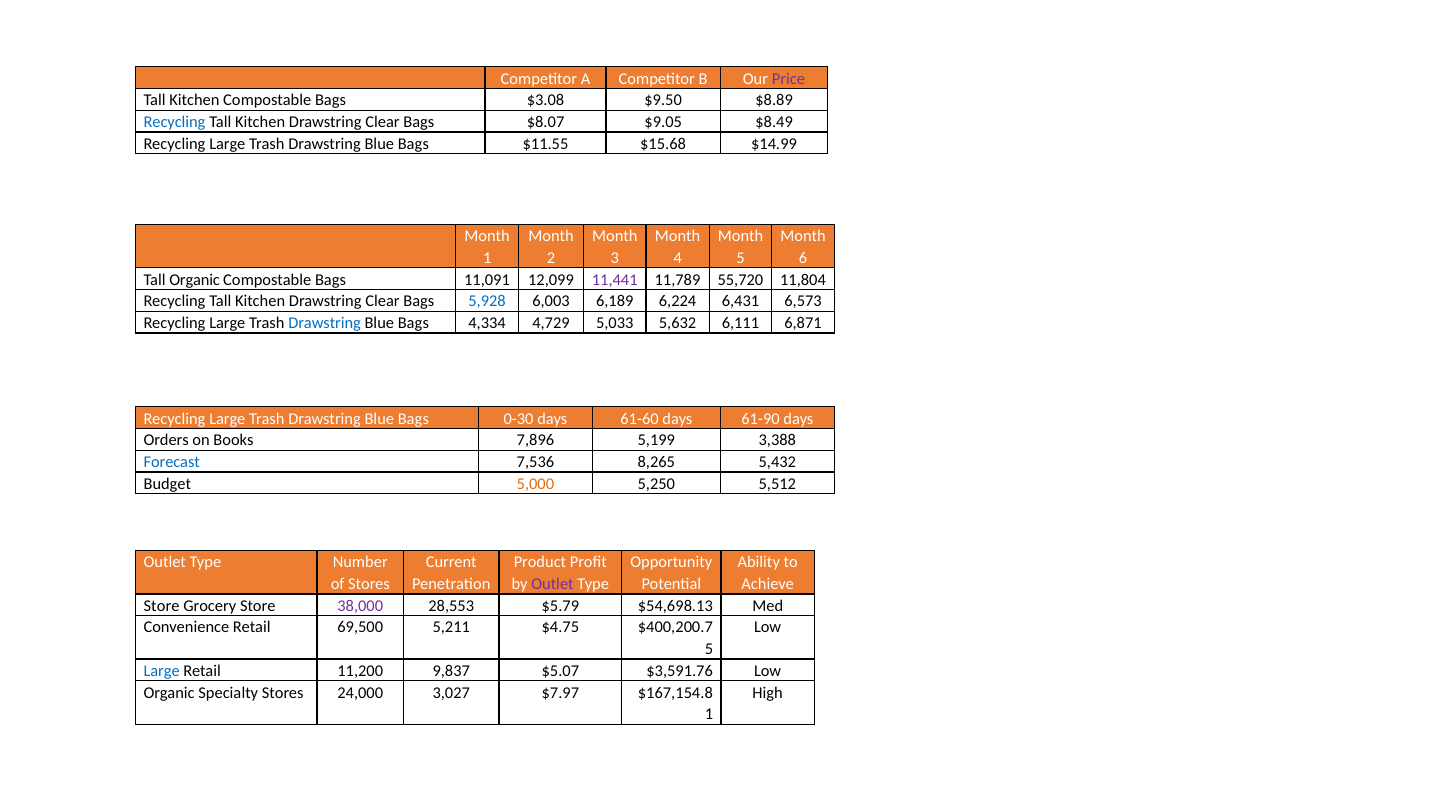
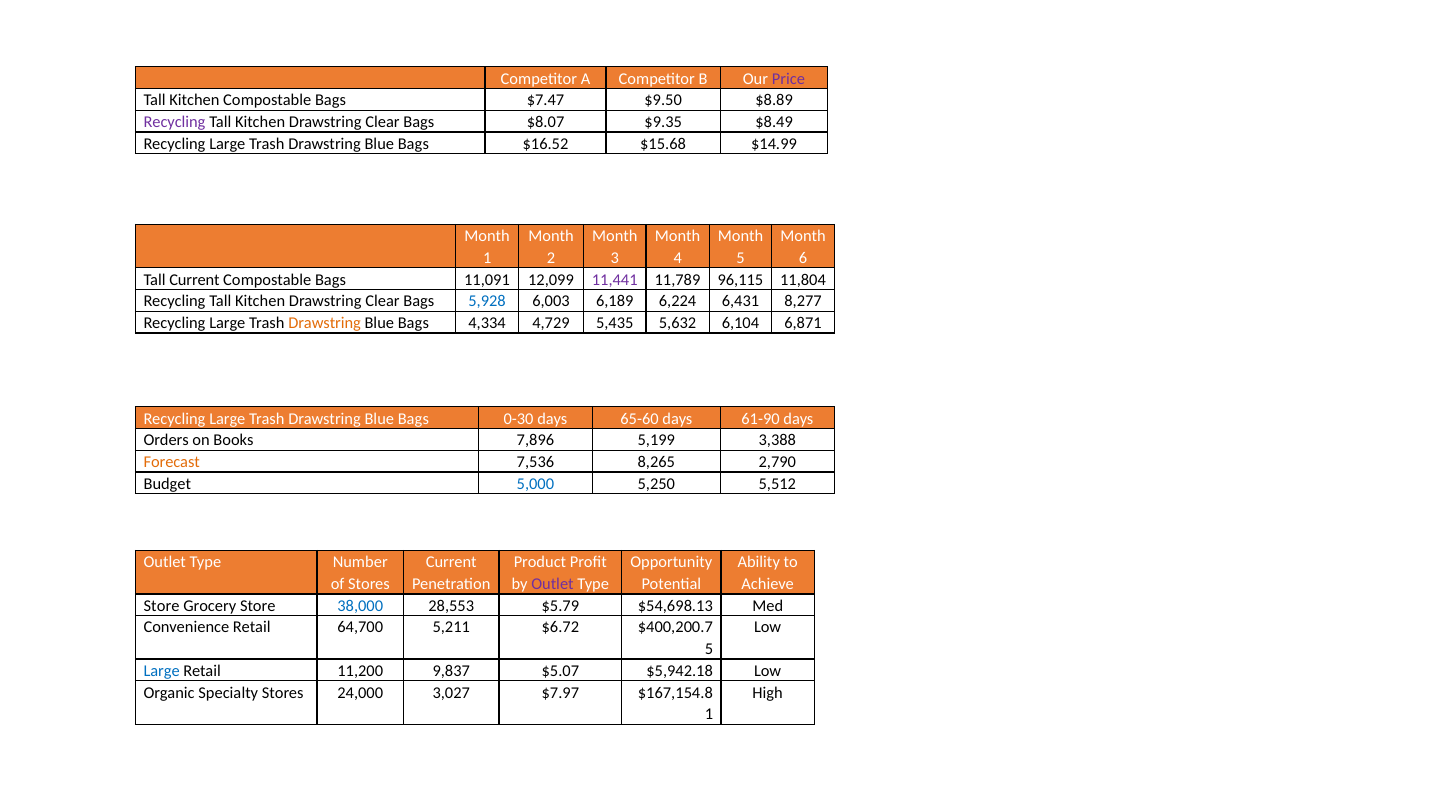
$3.08: $3.08 -> $7.47 (546, 100)
Recycling colour: blue -> purple (174, 122)
$9.05: $9.05 -> $9.35 (663, 122)
$11.55: $11.55 -> $16.52 (546, 144)
Tall Organic: Organic -> Current (195, 279)
55,720: 55,720 -> 96,115 (740, 279)
6,573: 6,573 -> 8,277 (803, 301)
Drawstring colour: blue -> orange (325, 323)
5,033: 5,033 -> 5,435 (615, 323)
6,111: 6,111 -> 6,104 (740, 323)
61-60: 61-60 -> 65-60 (640, 418)
Forecast colour: blue -> orange (172, 462)
5,432: 5,432 -> 2,790 (777, 462)
5,000 colour: orange -> blue (535, 484)
38,000 colour: purple -> blue (360, 605)
69,500: 69,500 -> 64,700 (360, 627)
$4.75: $4.75 -> $6.72 (560, 627)
$3,591.76: $3,591.76 -> $5,942.18 (680, 671)
